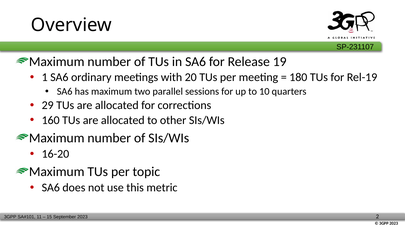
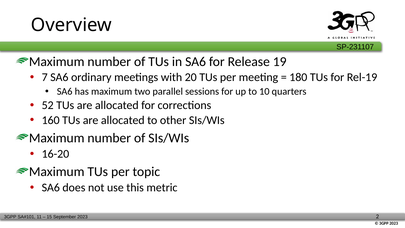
1: 1 -> 7 (45, 77)
29: 29 -> 52 (48, 105)
